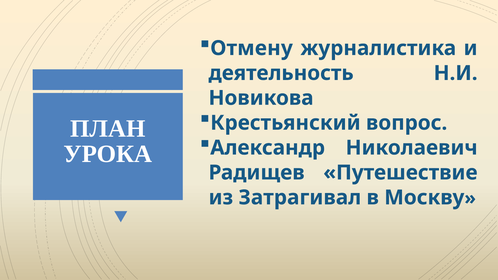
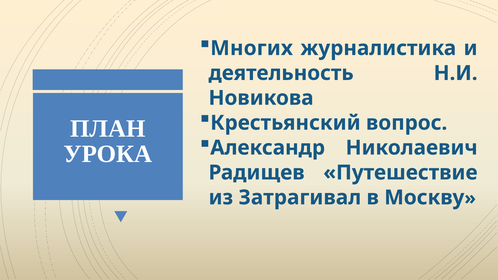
Отмену: Отмену -> Многих (252, 48)
